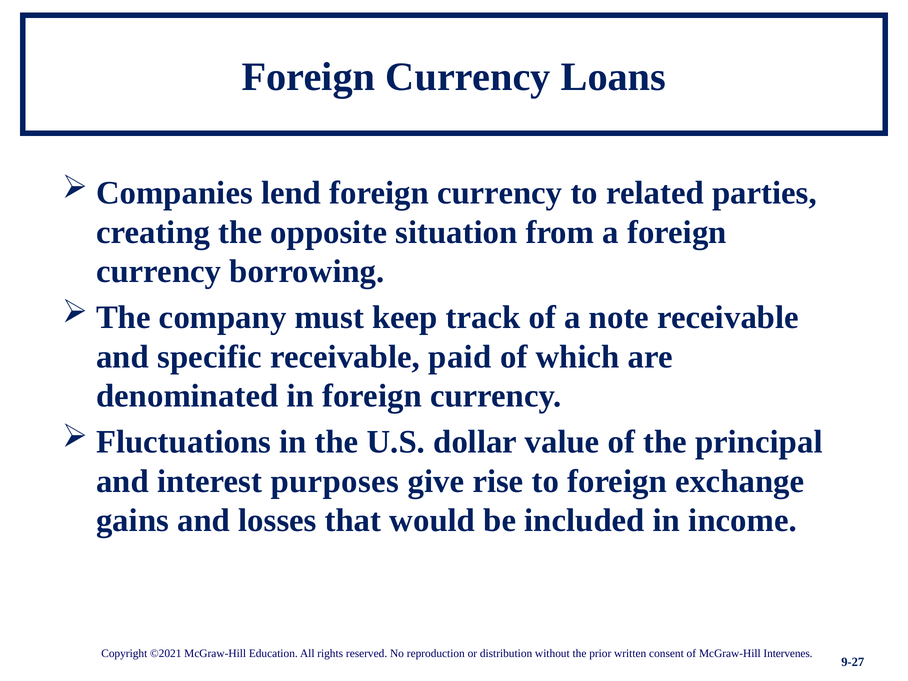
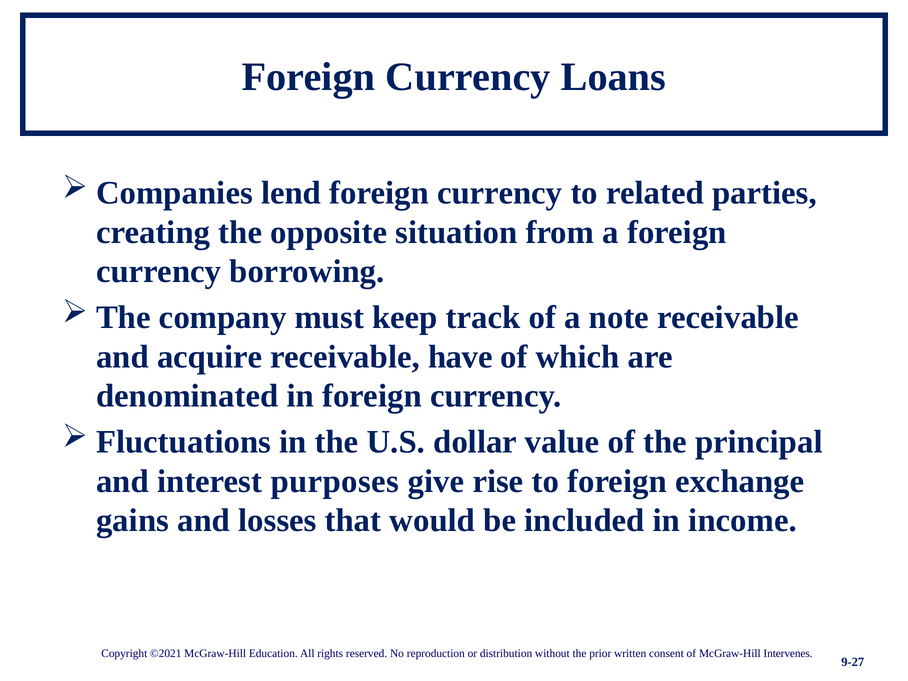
specific: specific -> acquire (210, 357)
paid: paid -> have (460, 357)
